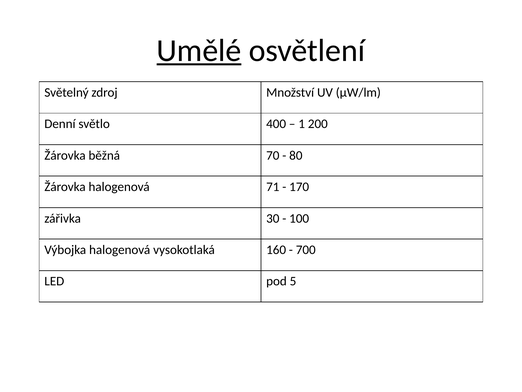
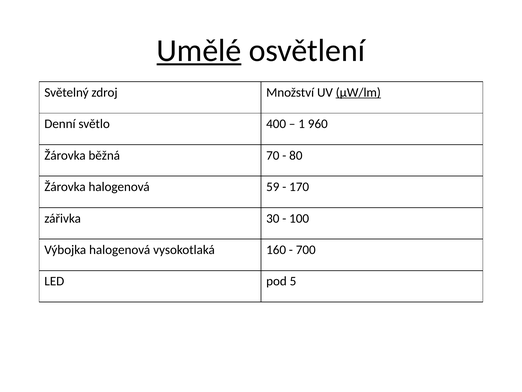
µW/lm underline: none -> present (358, 92)
200: 200 -> 960 (318, 124)
71: 71 -> 59 (273, 187)
